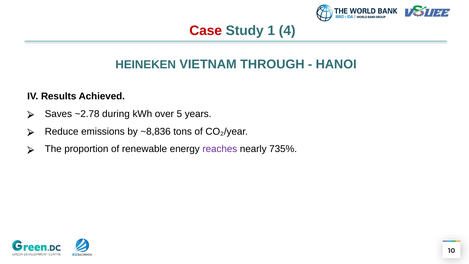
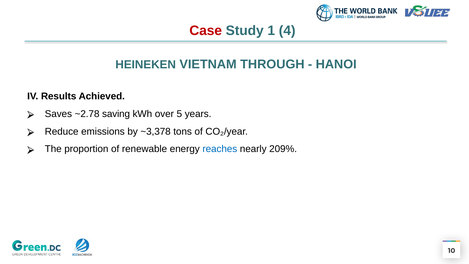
during: during -> saving (116, 114)
~8,836: ~8,836 -> ~3,378 (156, 131)
reaches colour: purple -> blue (220, 149)
735%: 735% -> 209% (283, 149)
